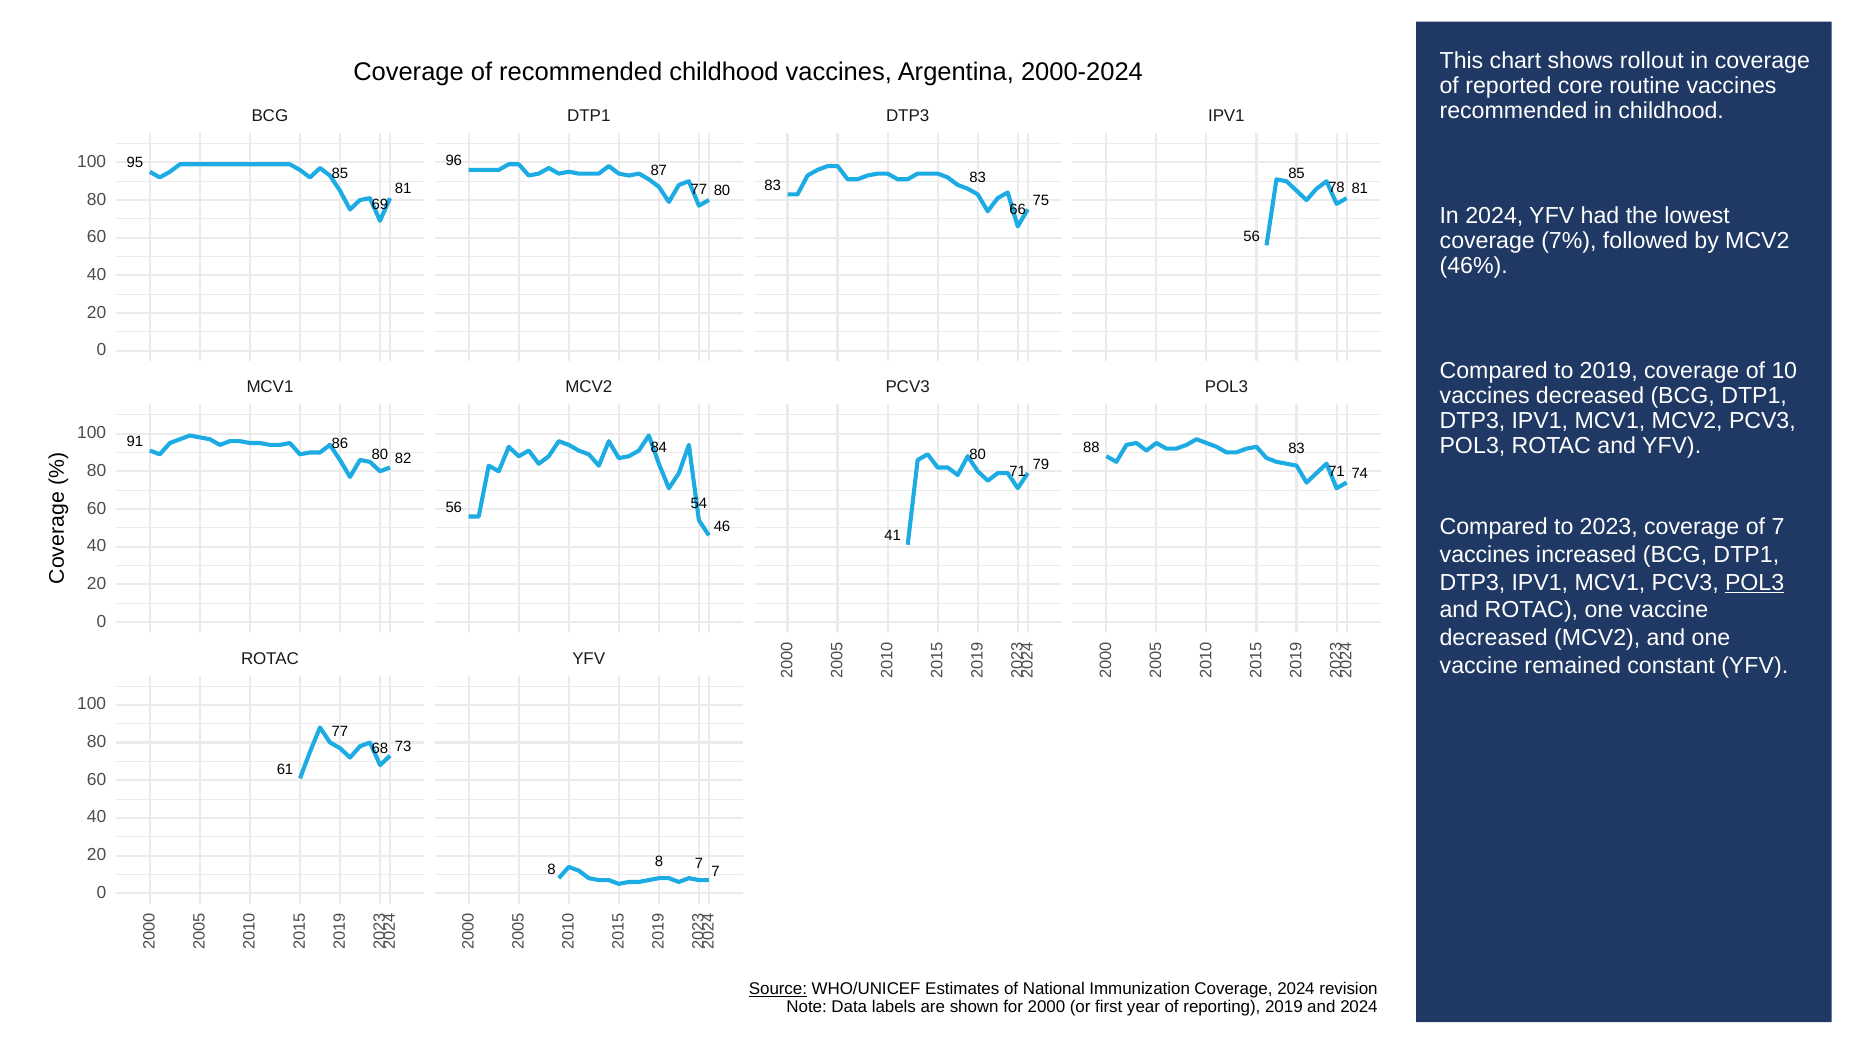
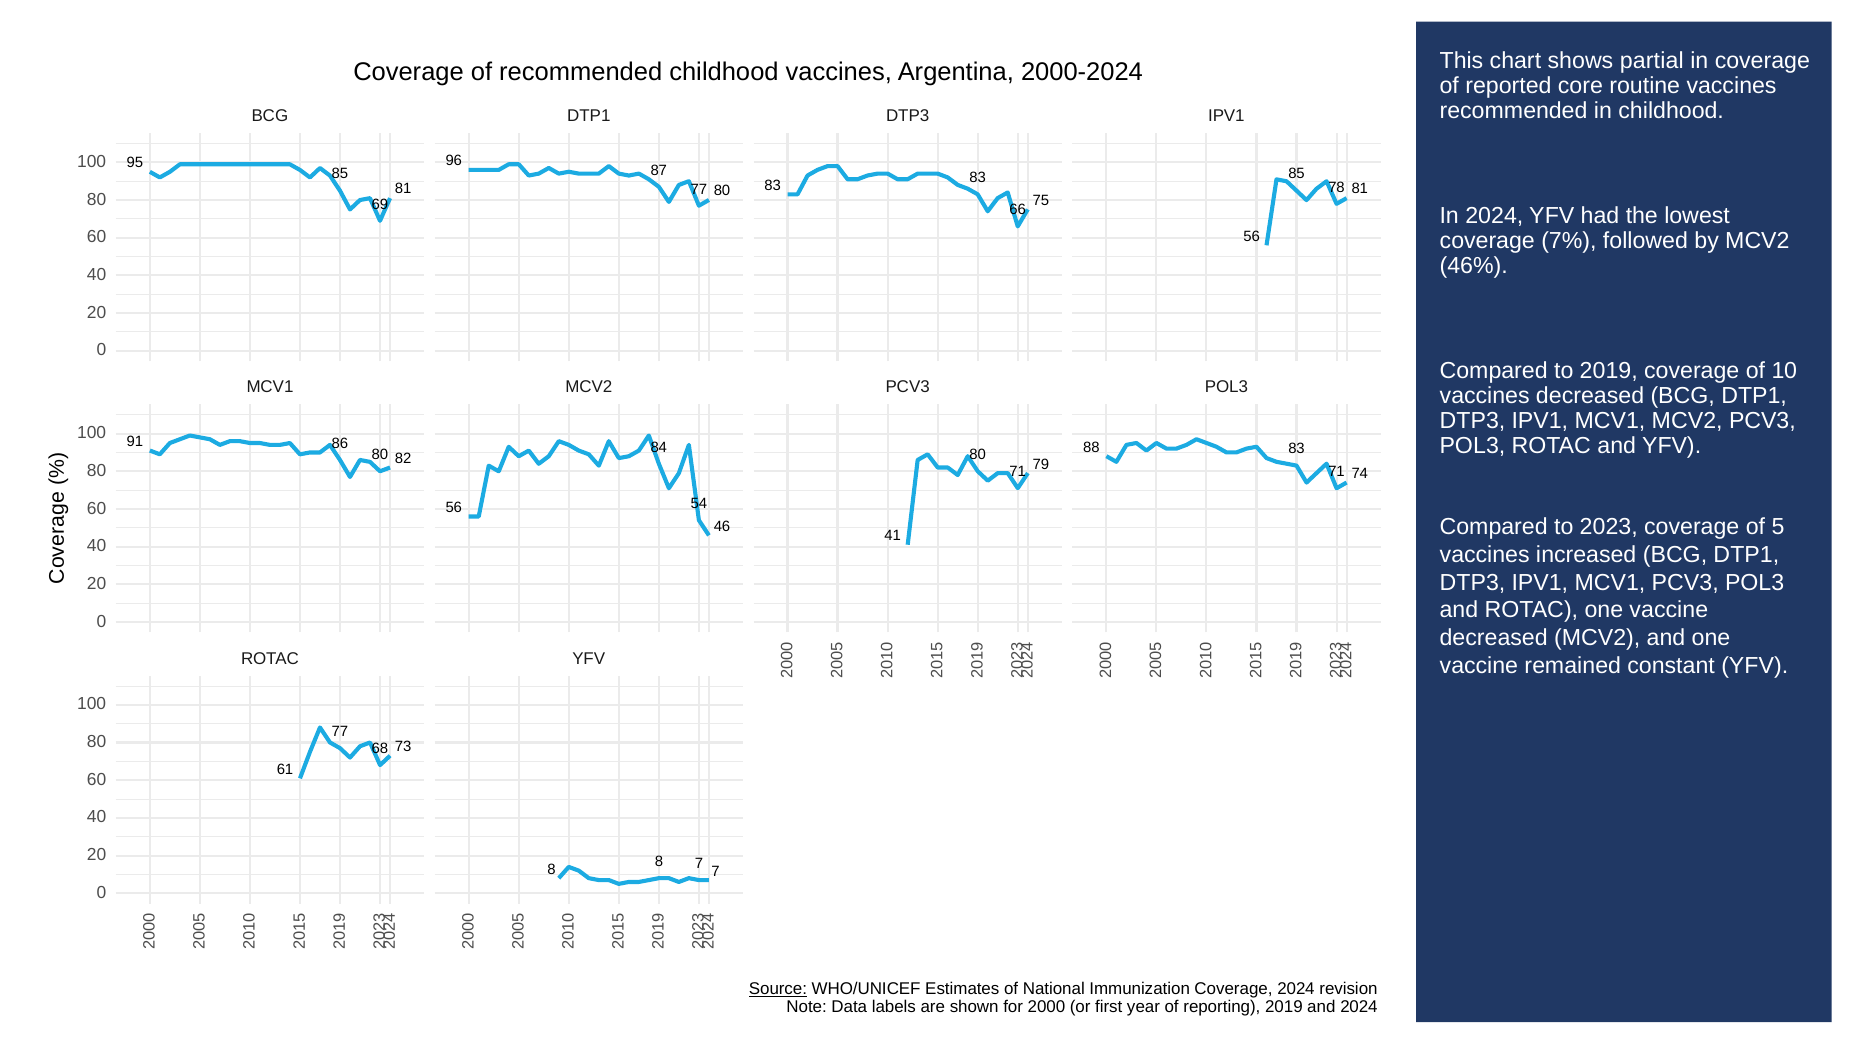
rollout: rollout -> partial (1652, 61)
of 7: 7 -> 5 (1778, 526)
POL3 underline: present -> none (1755, 582)
